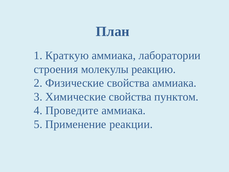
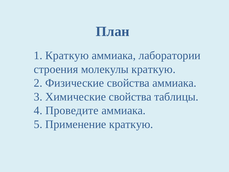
молекулы реакцию: реакцию -> краткую (154, 69)
пунктом: пунктом -> таблицы (176, 97)
Применение реакции: реакции -> краткую (131, 124)
